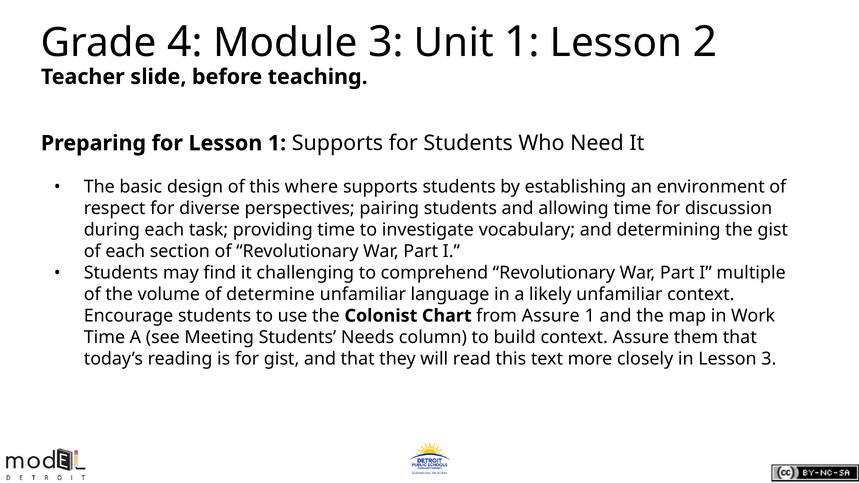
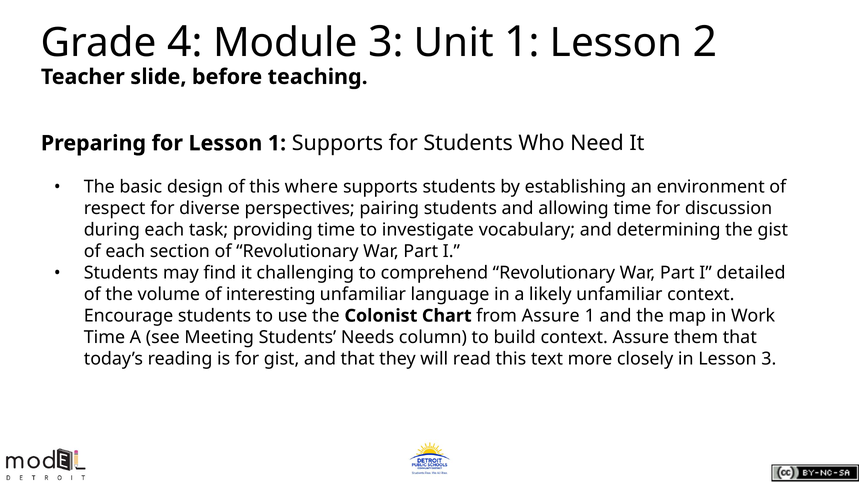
multiple: multiple -> detailed (751, 273)
determine: determine -> interesting (271, 294)
